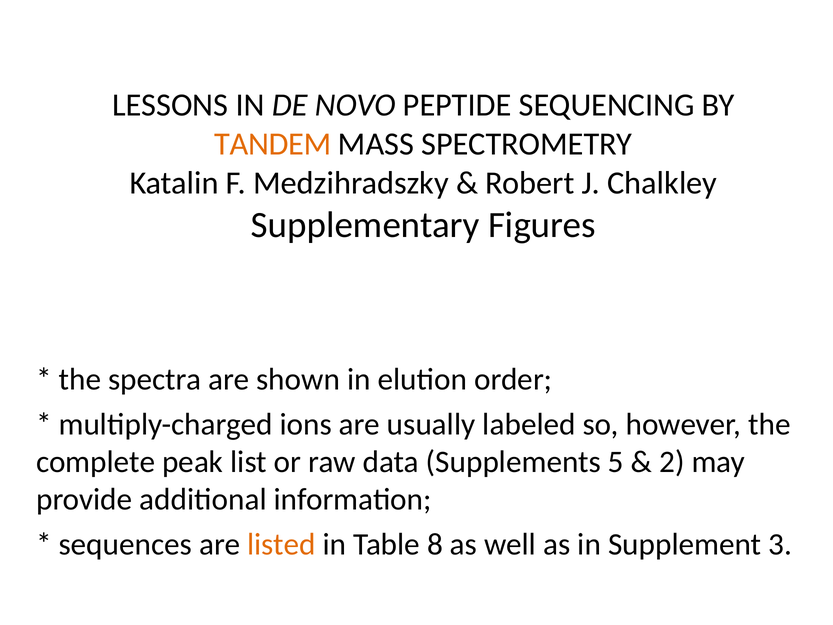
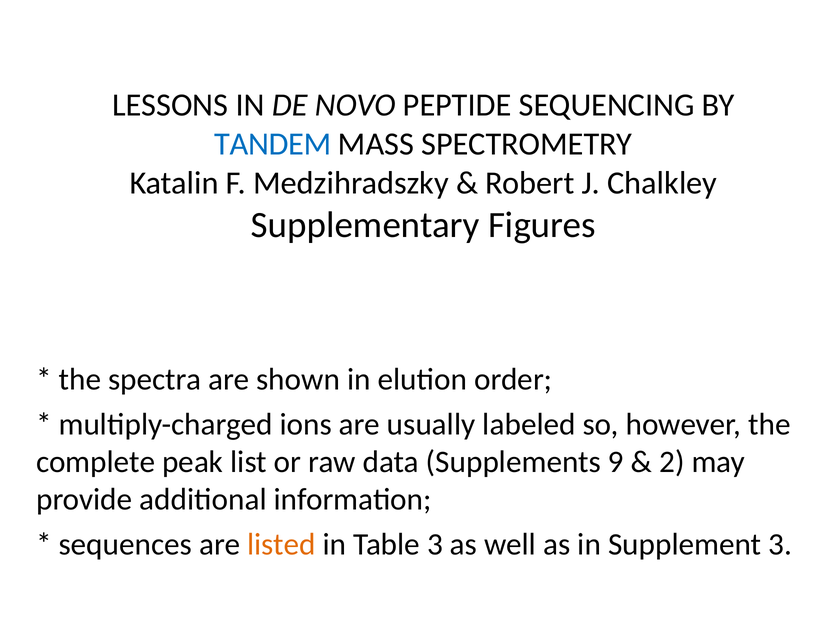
TANDEM colour: orange -> blue (273, 144)
5: 5 -> 9 (616, 462)
Table 8: 8 -> 3 (435, 544)
